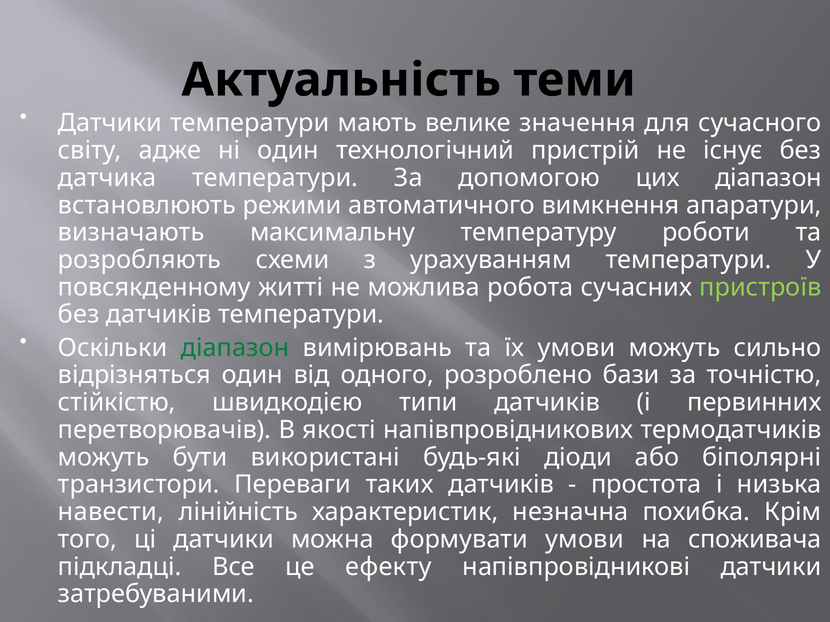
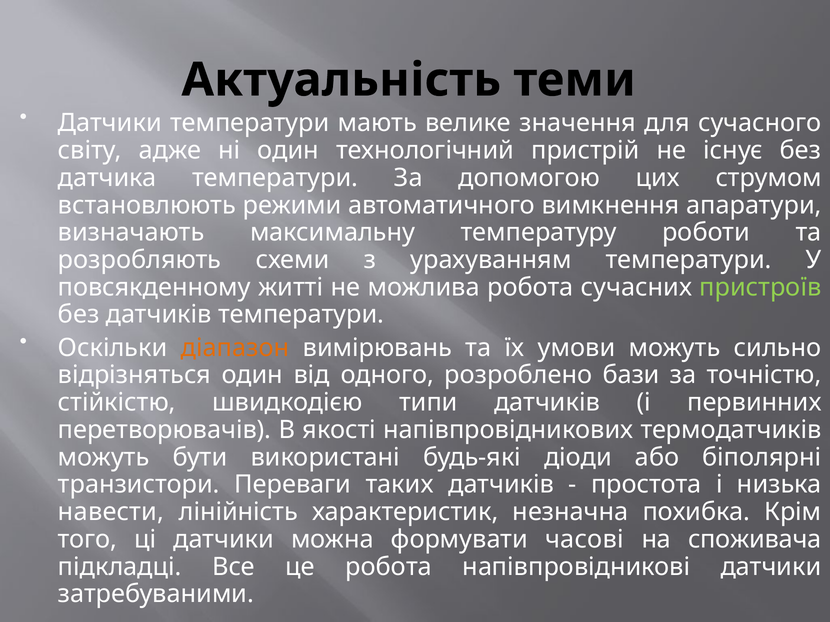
цих діапазон: діапазон -> струмом (769, 178)
діапазон colour: green -> orange (235, 348)
формувати умови: умови -> часові (584, 540)
це ефекту: ефекту -> робота (389, 567)
